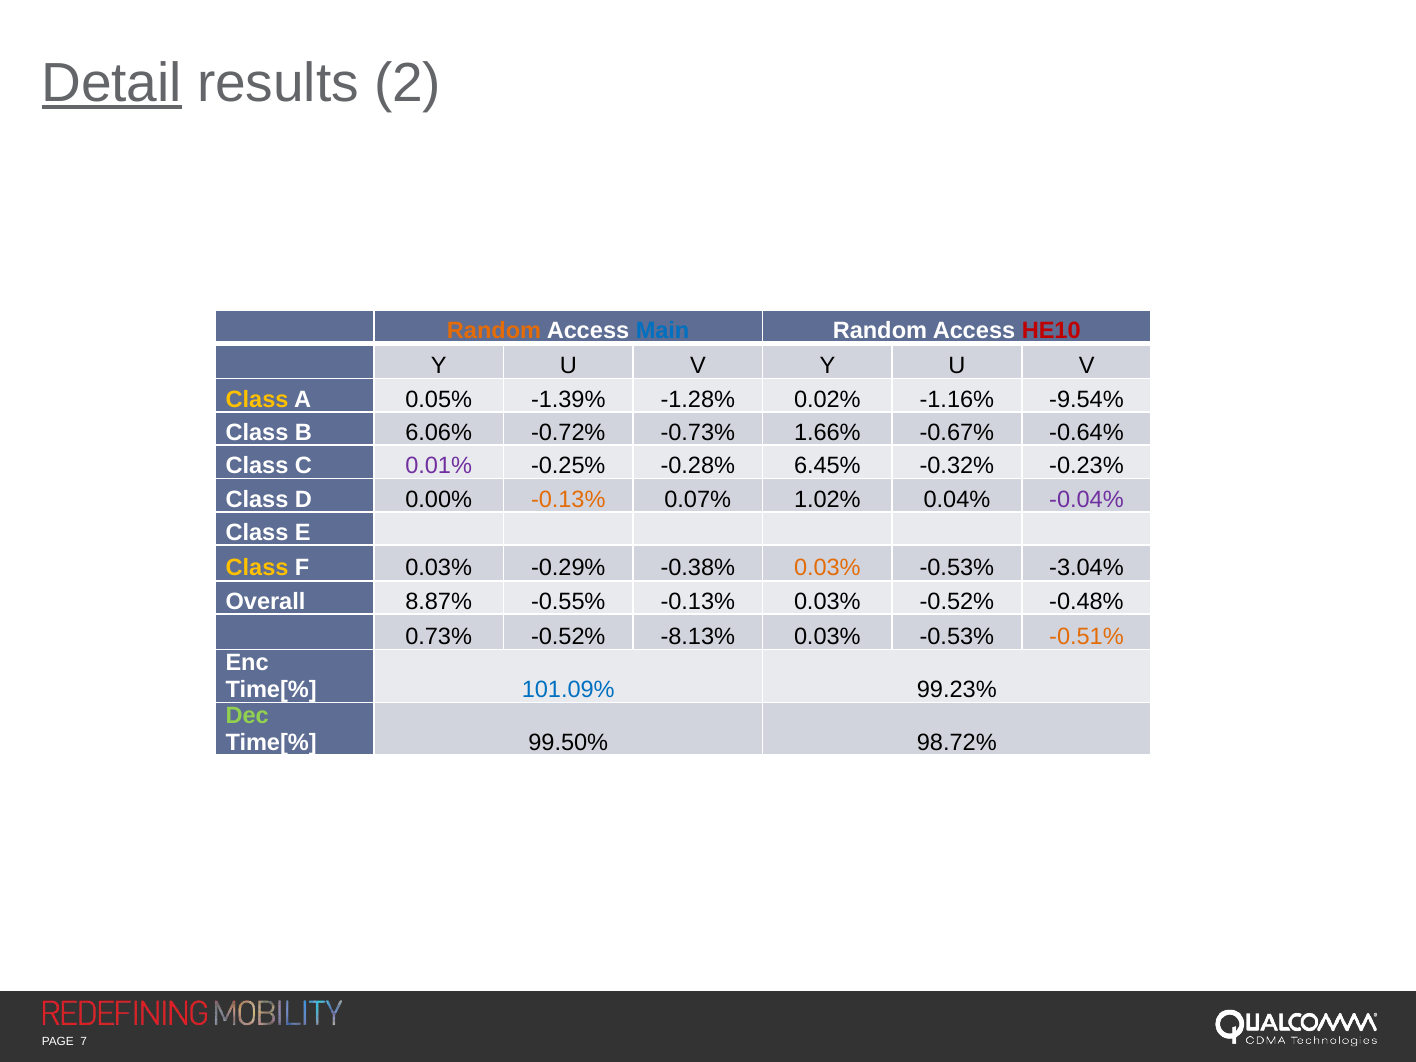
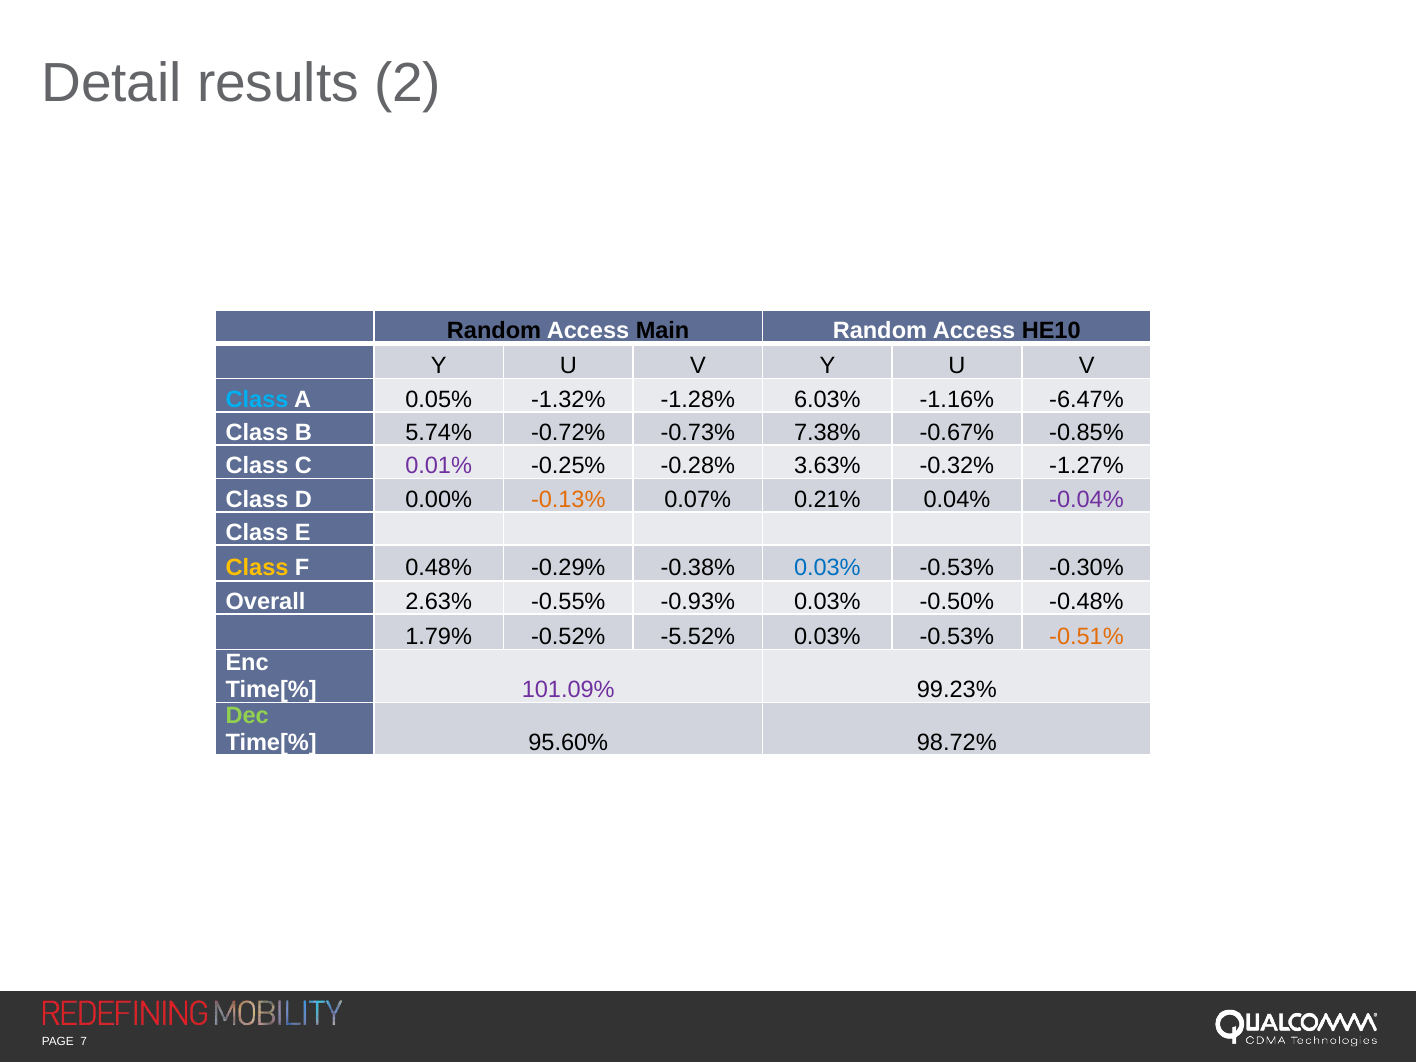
Detail underline: present -> none (112, 83)
Random colour: orange -> black (494, 330)
Main colour: blue -> black (663, 330)
HE10 colour: red -> black (1051, 330)
Class colour: yellow -> light blue (257, 399)
-1.39%: -1.39% -> -1.32% (568, 399)
0.02%: 0.02% -> 6.03% (827, 399)
-9.54%: -9.54% -> -6.47% (1086, 399)
6.06%: 6.06% -> 5.74% (439, 433)
1.66%: 1.66% -> 7.38% (827, 433)
-0.64%: -0.64% -> -0.85% (1086, 433)
6.45%: 6.45% -> 3.63% (827, 466)
-0.23%: -0.23% -> -1.27% (1086, 466)
1.02%: 1.02% -> 0.21% (827, 499)
F 0.03%: 0.03% -> 0.48% (439, 568)
0.03% colour: orange -> blue (827, 568)
-3.04%: -3.04% -> -0.30% (1086, 568)
8.87%: 8.87% -> 2.63% (439, 601)
-0.55% -0.13%: -0.13% -> -0.93% (698, 601)
0.03% -0.52%: -0.52% -> -0.50% (957, 601)
0.73%: 0.73% -> 1.79% (439, 637)
-8.13%: -8.13% -> -5.52% (698, 637)
101.09% colour: blue -> purple (568, 690)
99.50%: 99.50% -> 95.60% (568, 743)
